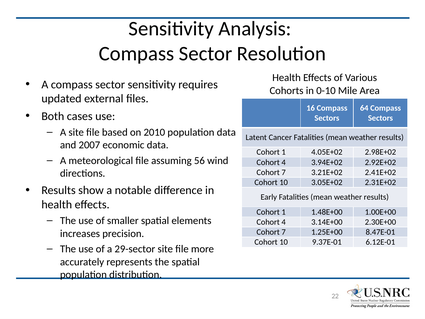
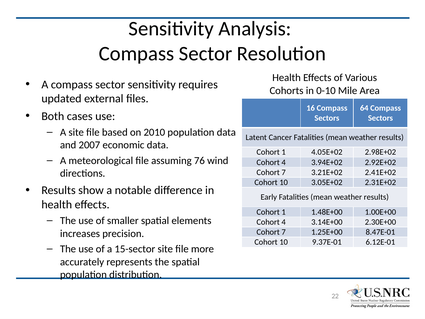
56: 56 -> 76 (199, 161)
29-sector: 29-sector -> 15-sector (135, 249)
